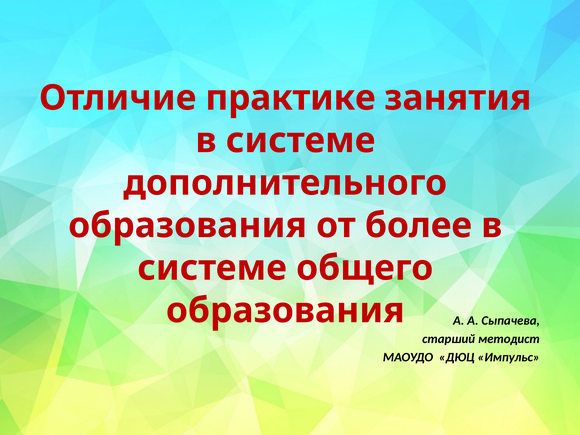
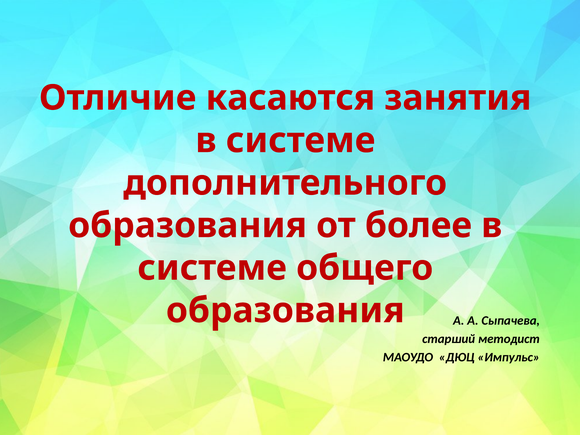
практике: практике -> касаются (290, 98)
